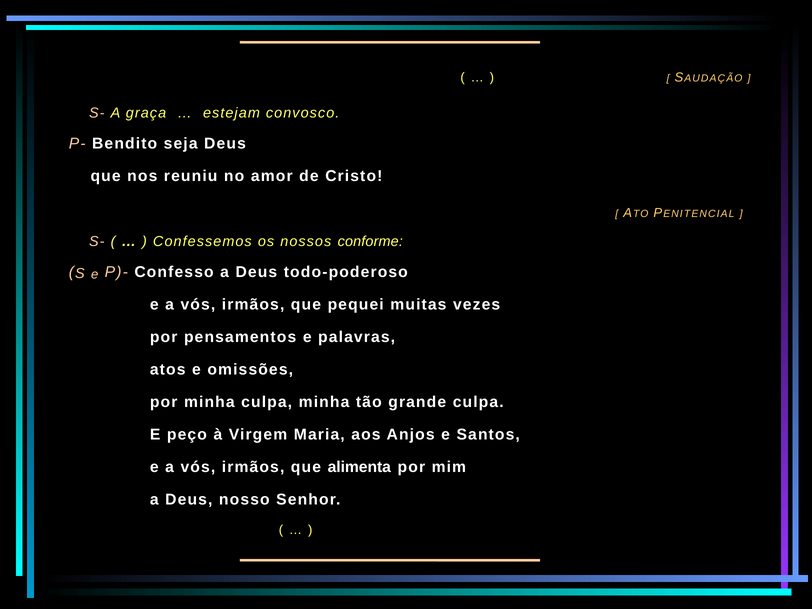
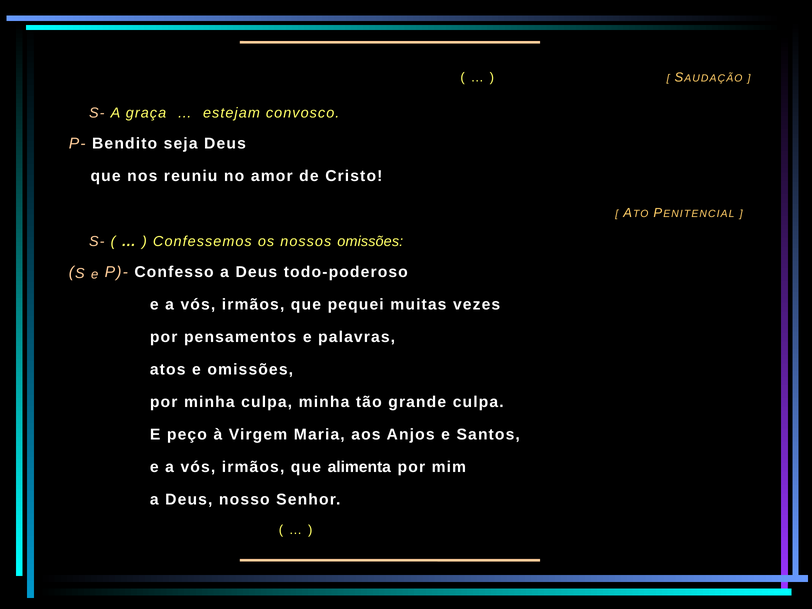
nossos conforme: conforme -> omissões (370, 241)
